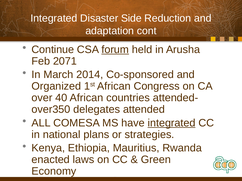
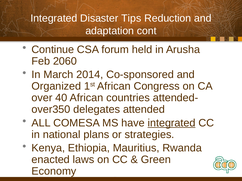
Side: Side -> Tips (131, 18)
forum underline: present -> none (115, 50)
2071: 2071 -> 2060 (65, 61)
